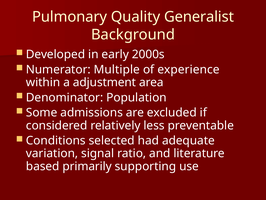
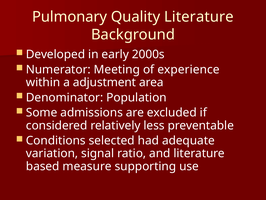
Quality Generalist: Generalist -> Literature (199, 17)
Multiple: Multiple -> Meeting (117, 69)
primarily: primarily -> measure (87, 166)
